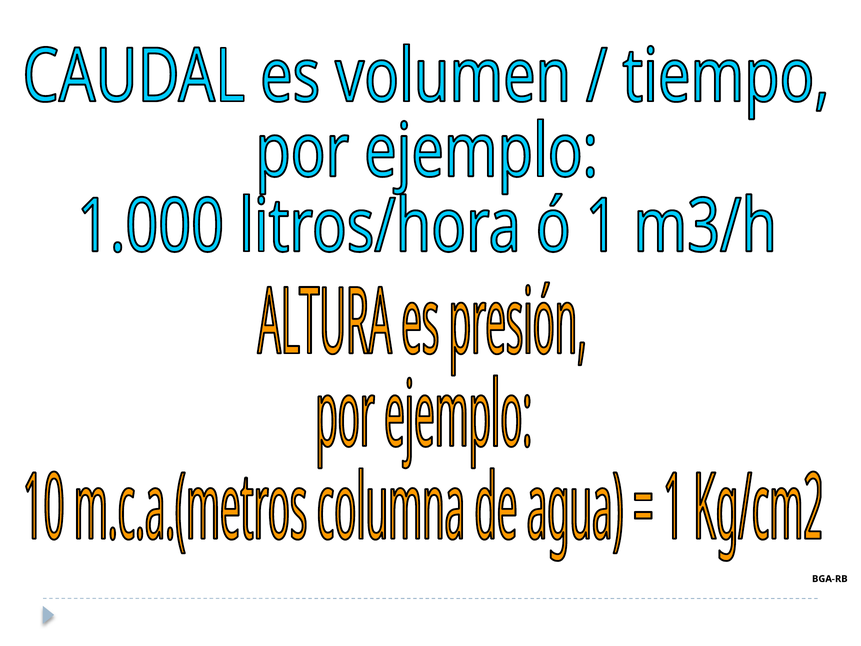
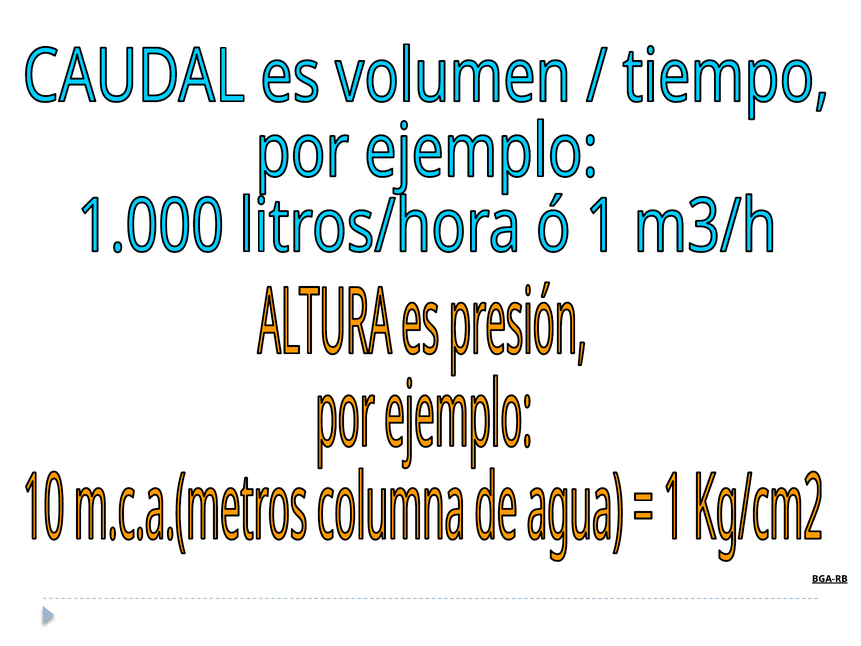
BGA-RB underline: none -> present (830, 579)
